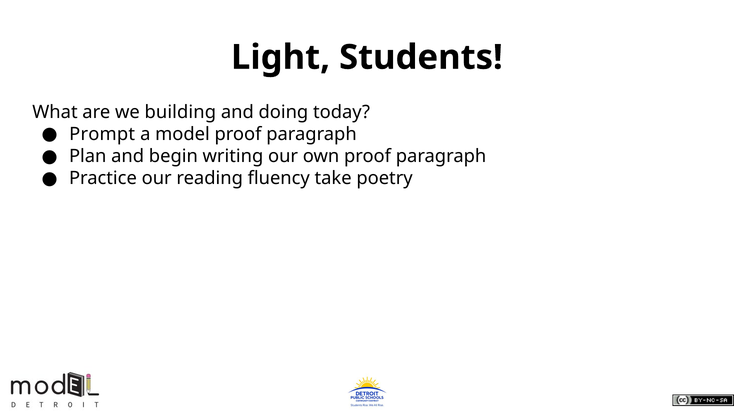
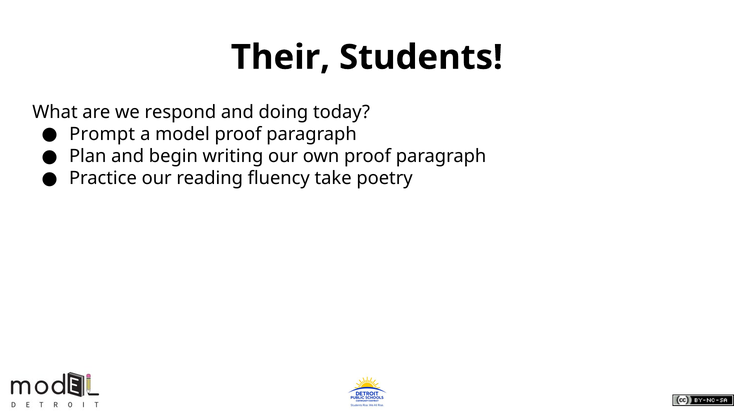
Light: Light -> Their (280, 57)
building: building -> respond (180, 112)
